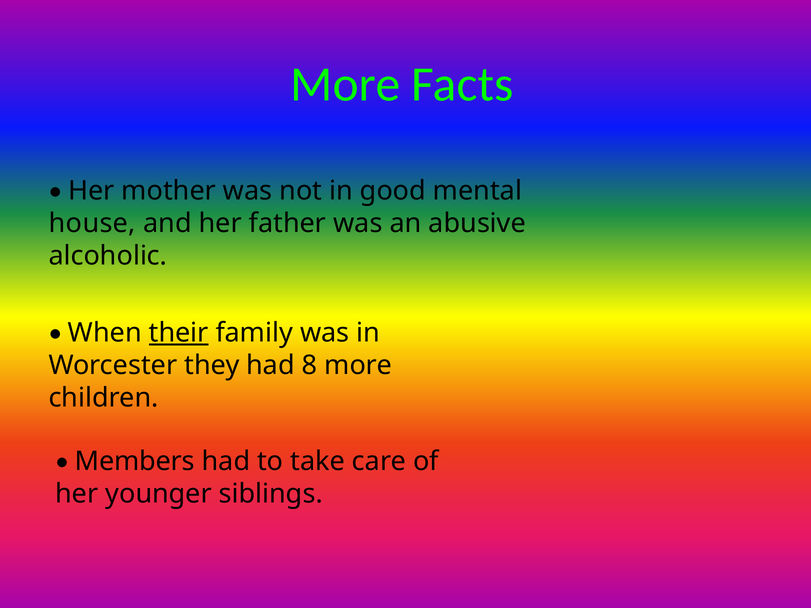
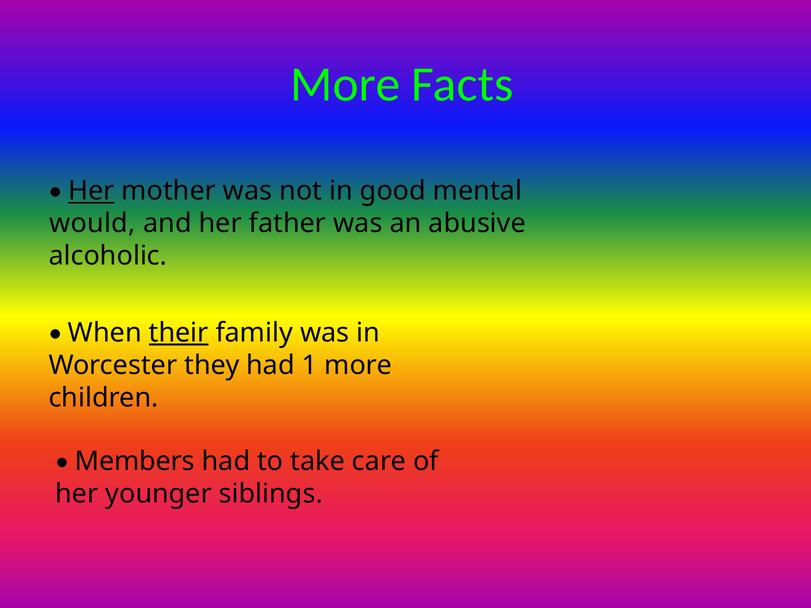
Her underline: none -> present (91, 191)
house: house -> would (92, 223)
8: 8 -> 1 (310, 365)
